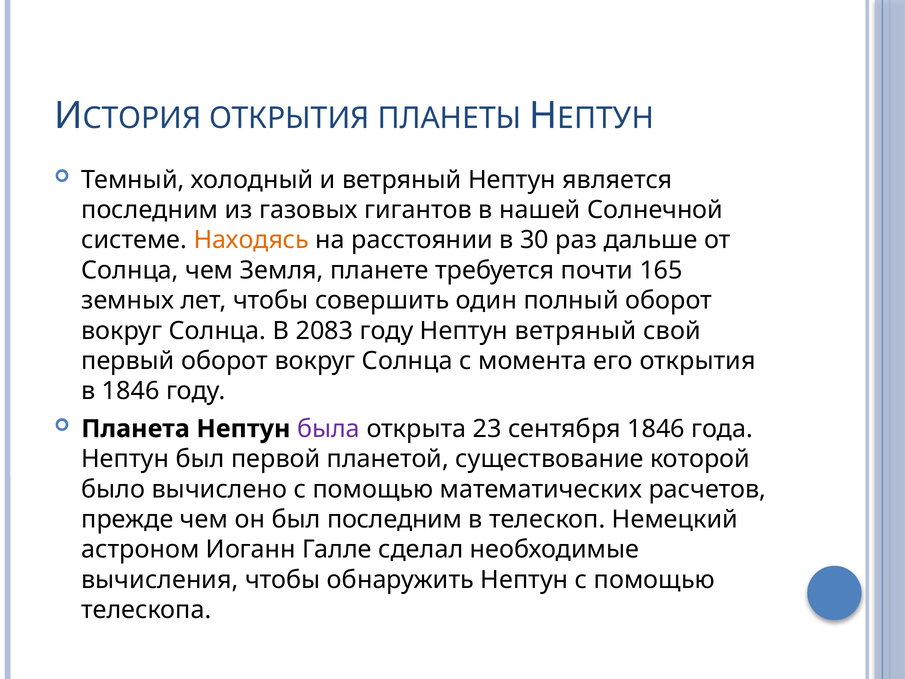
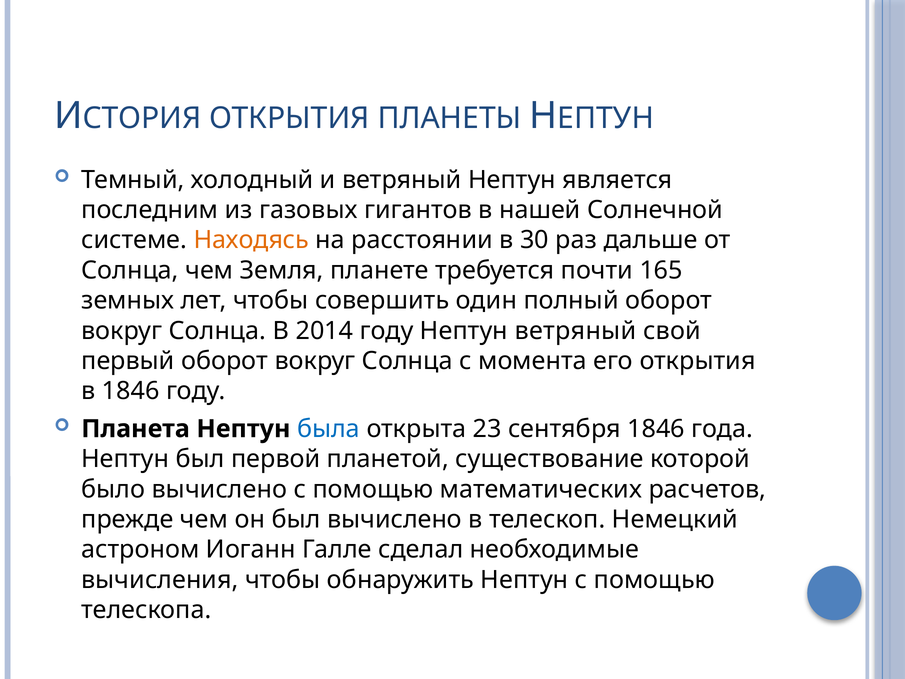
2083: 2083 -> 2014 (324, 331)
была colour: purple -> blue (328, 429)
был последним: последним -> вычислено (394, 519)
